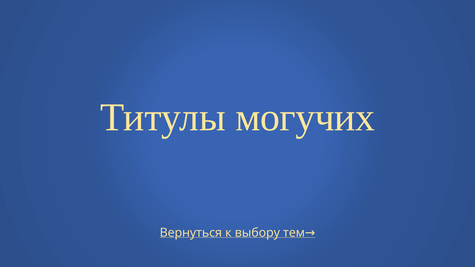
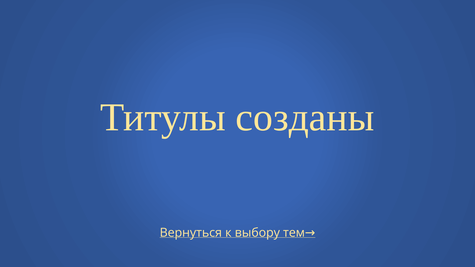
могучих: могучих -> созданы (305, 118)
